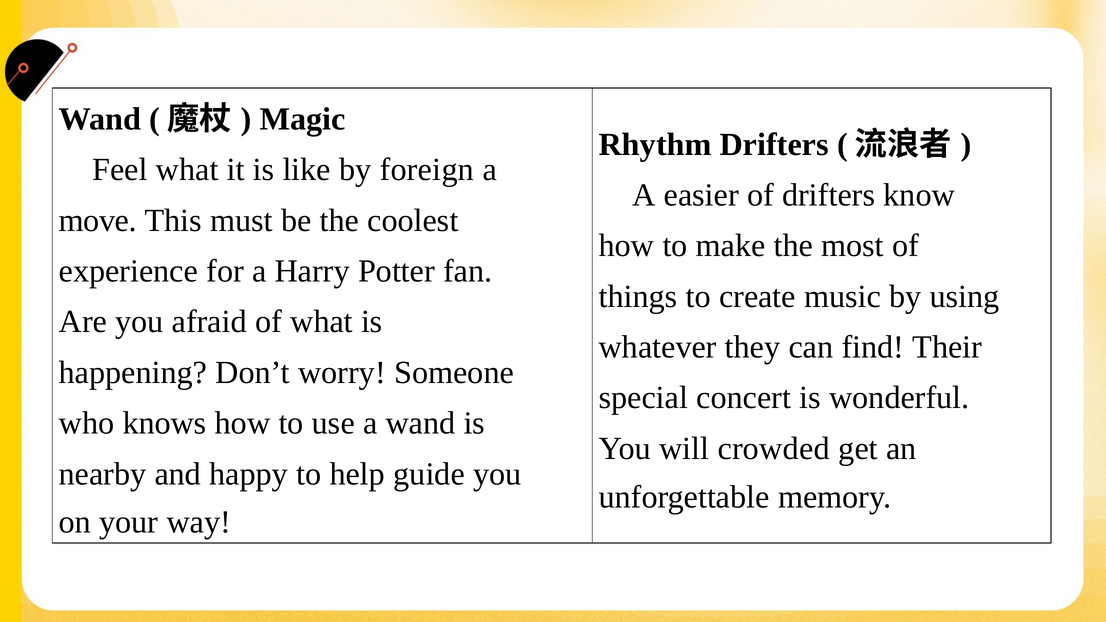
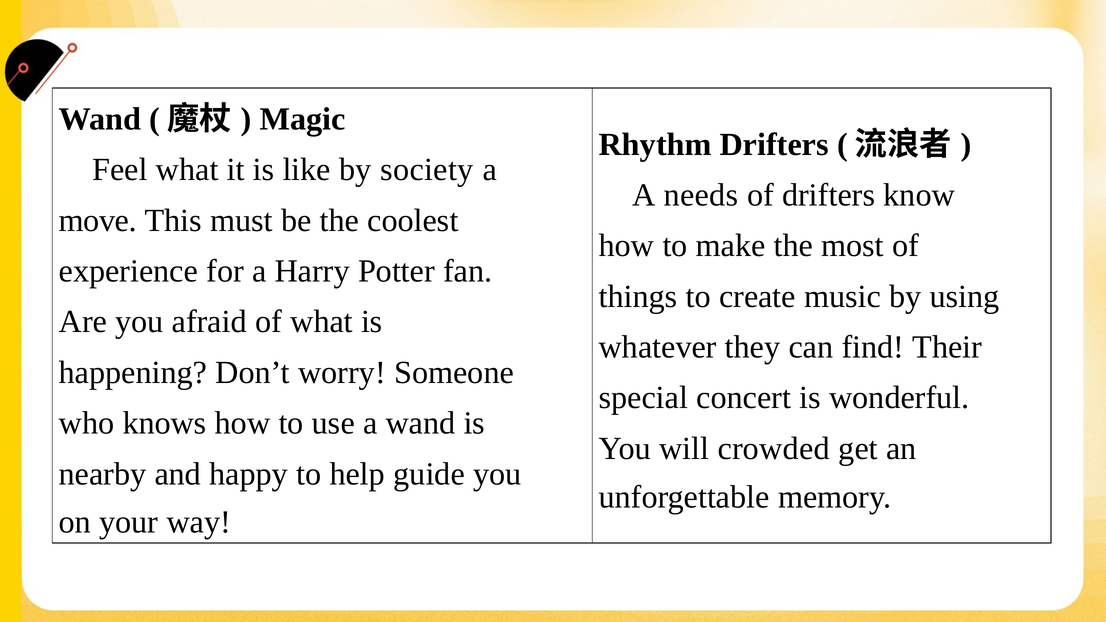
foreign: foreign -> society (427, 170)
easier: easier -> needs (701, 195)
